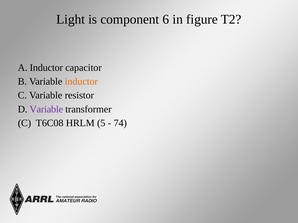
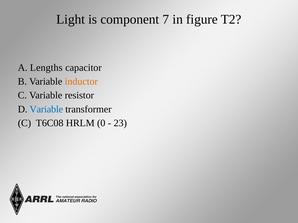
6: 6 -> 7 (166, 19)
A Inductor: Inductor -> Lengths (46, 68)
Variable colour: purple -> blue (46, 109)
5: 5 -> 0 (101, 123)
74: 74 -> 23 (120, 123)
